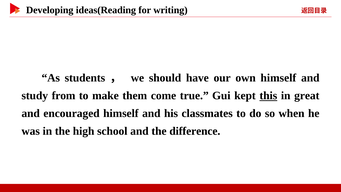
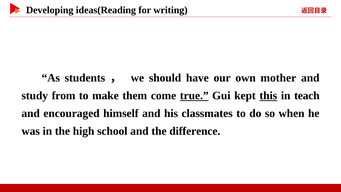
own himself: himself -> mother (278, 78)
true underline: none -> present (194, 96)
great: great -> teach (307, 96)
